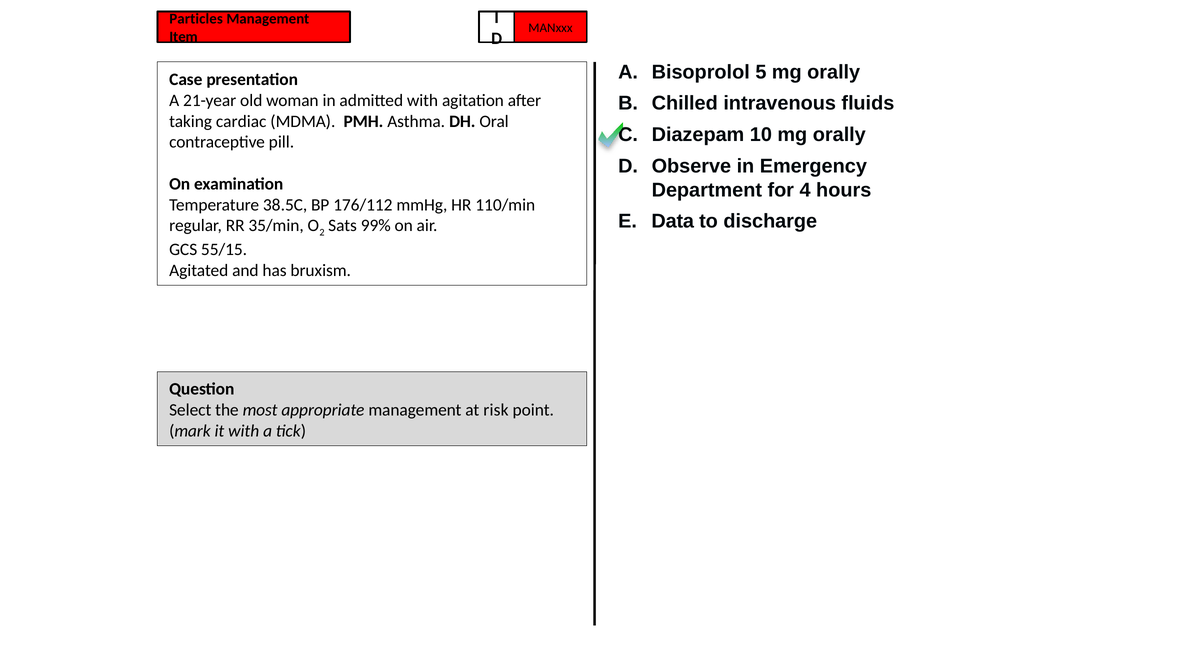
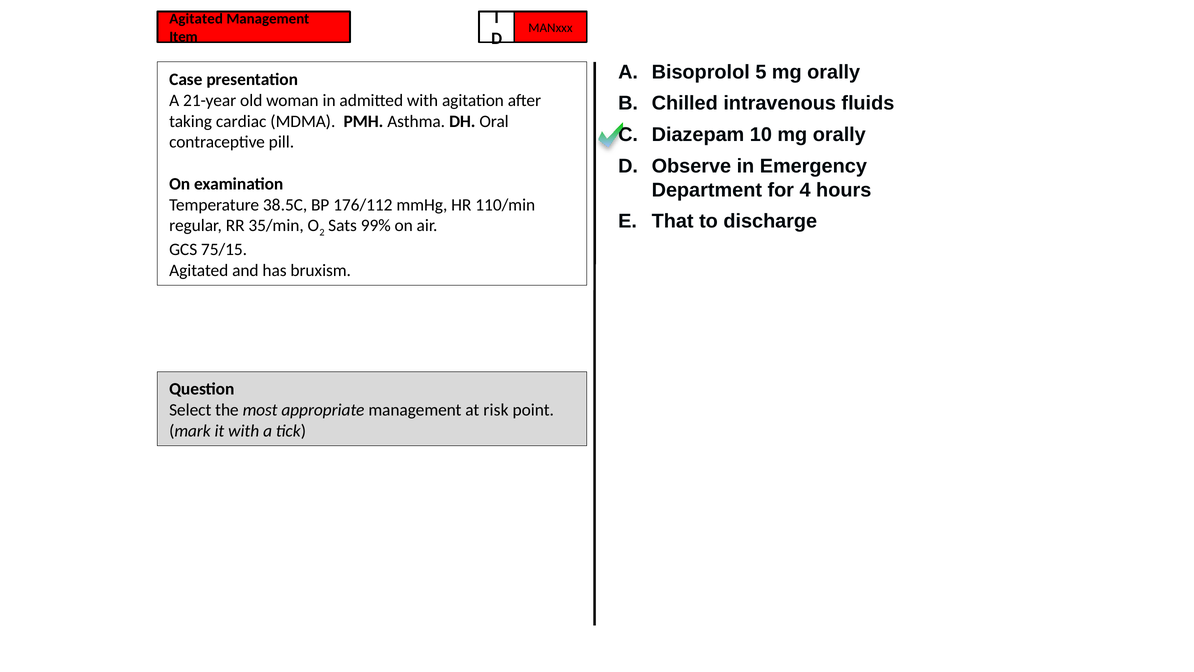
Particles: Particles -> Agitated (196, 19)
Data: Data -> That (673, 221)
55/15: 55/15 -> 75/15 (224, 249)
